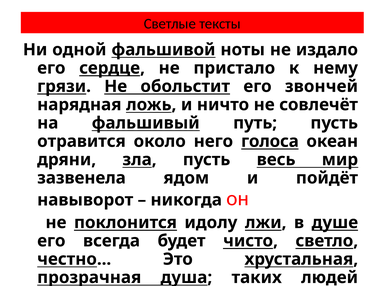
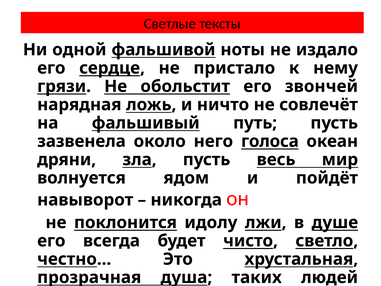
отравится: отравится -> зазвенела (81, 141)
зазвенела: зазвенела -> волнуется (81, 178)
